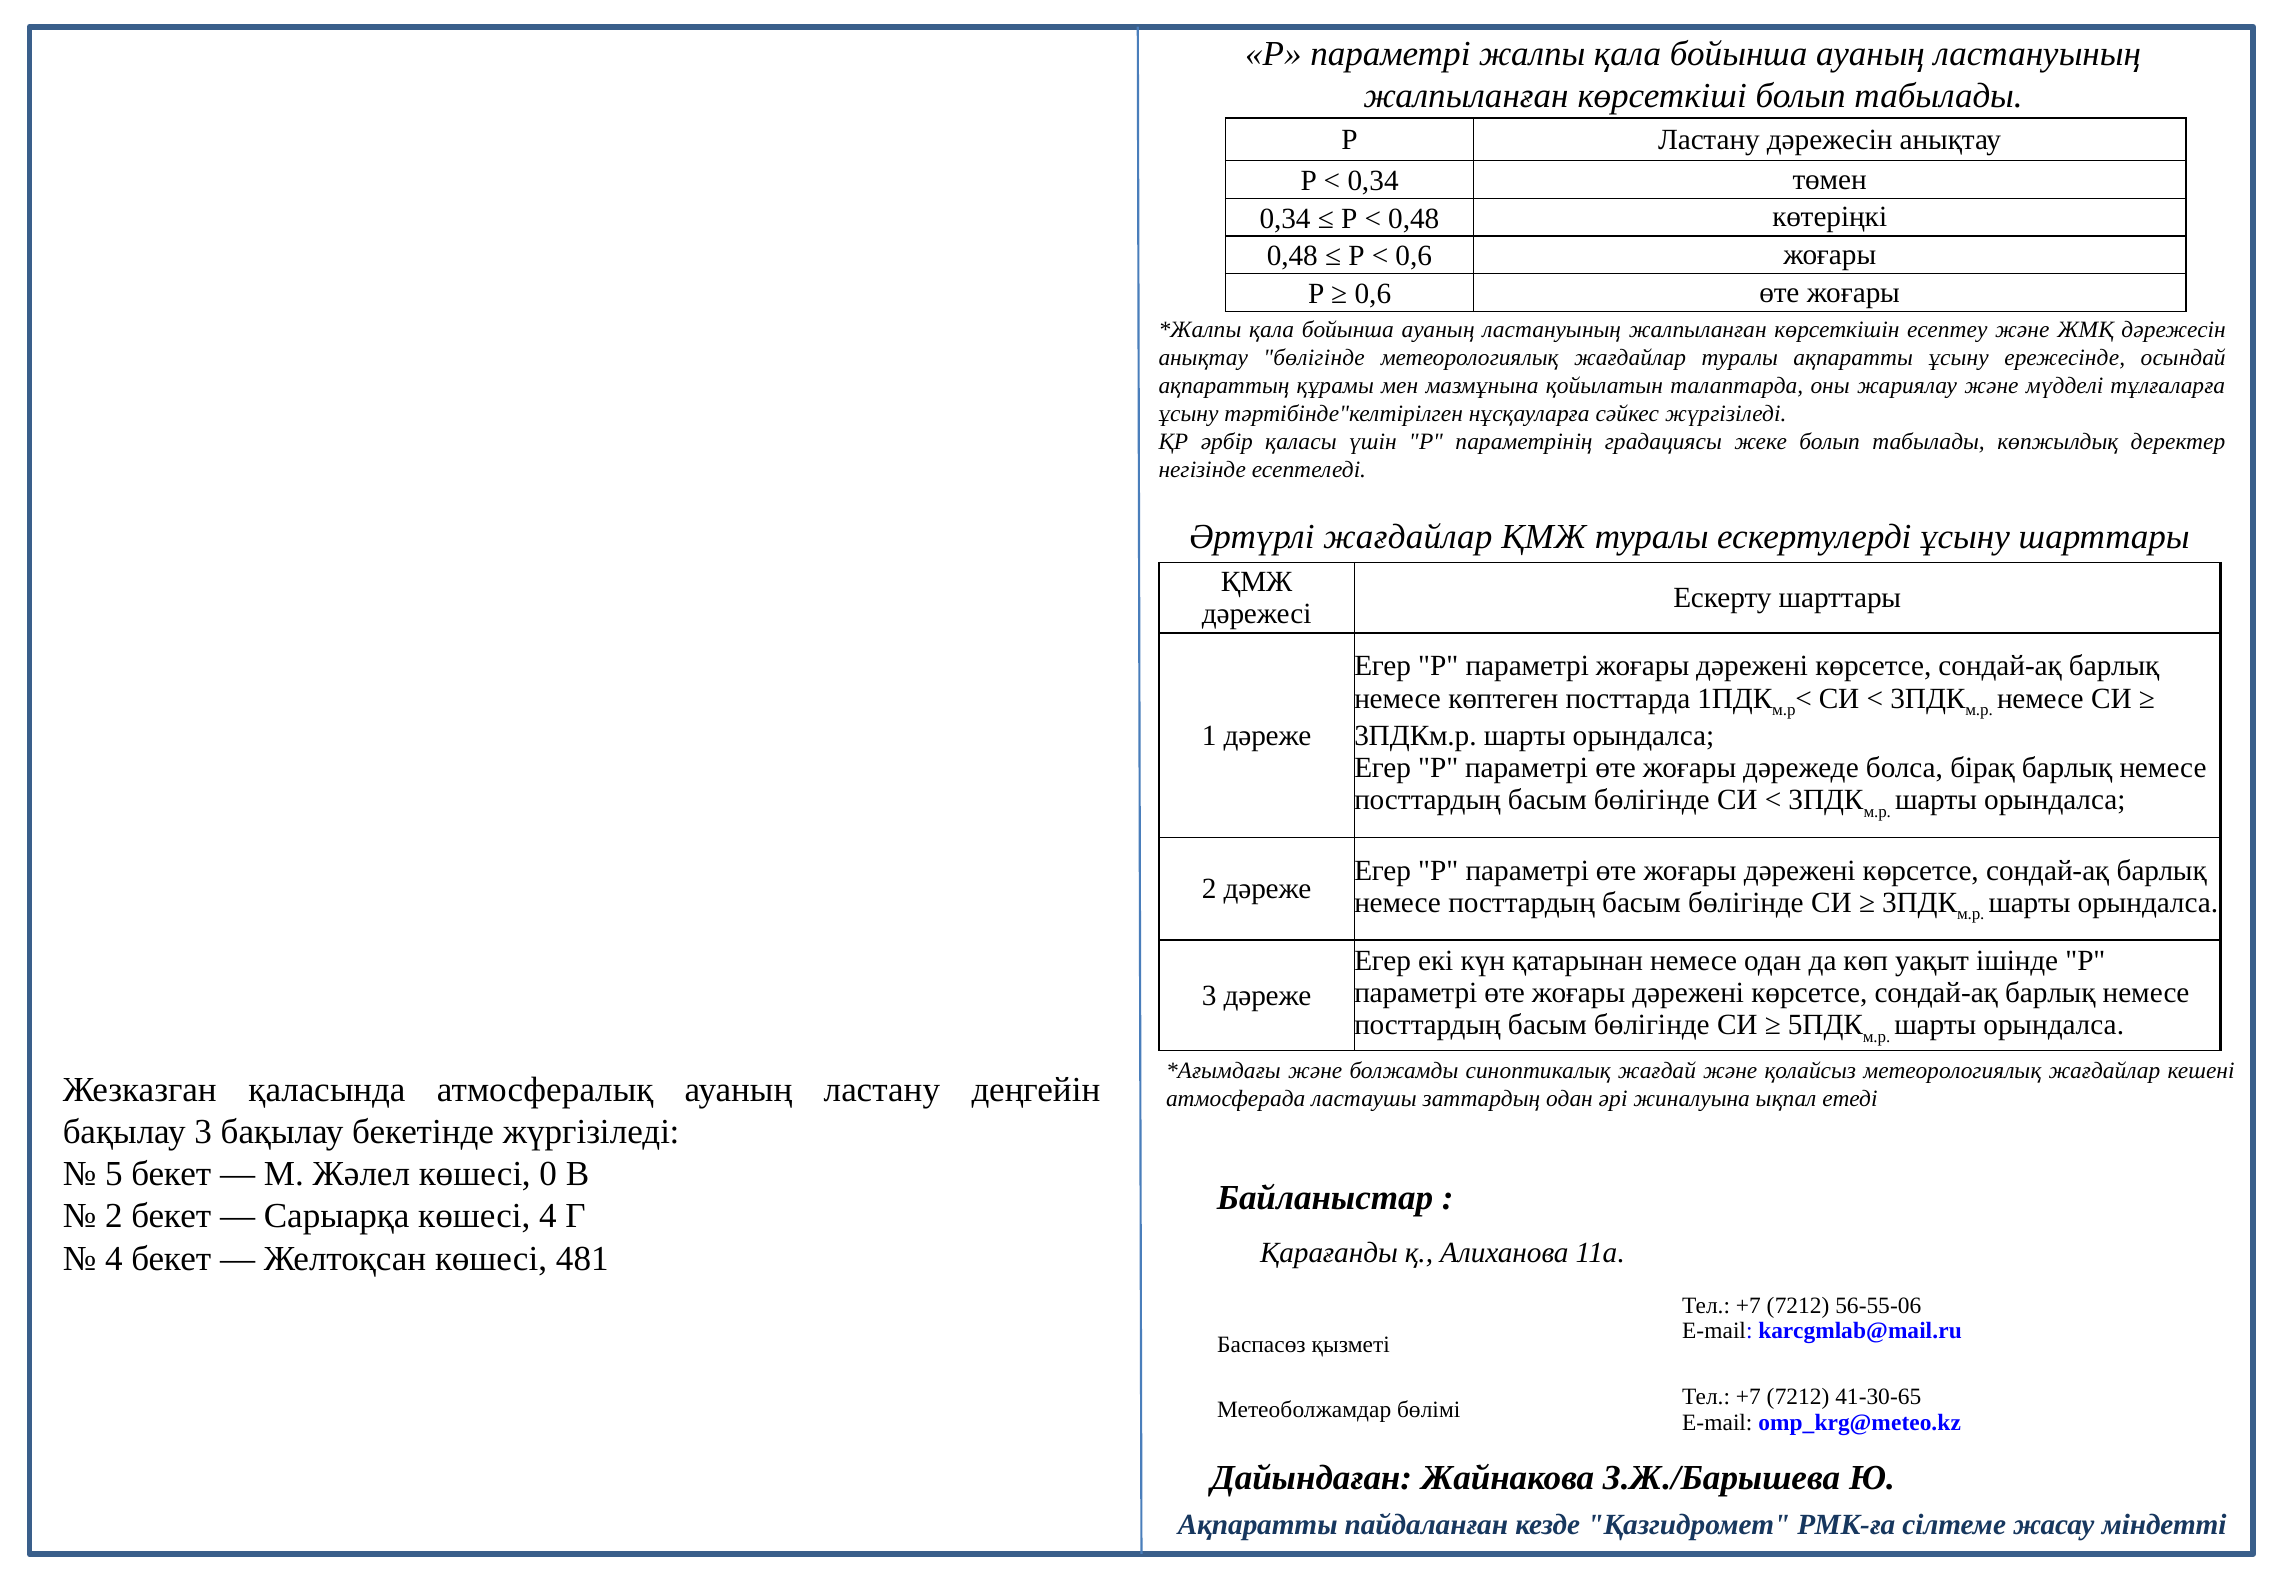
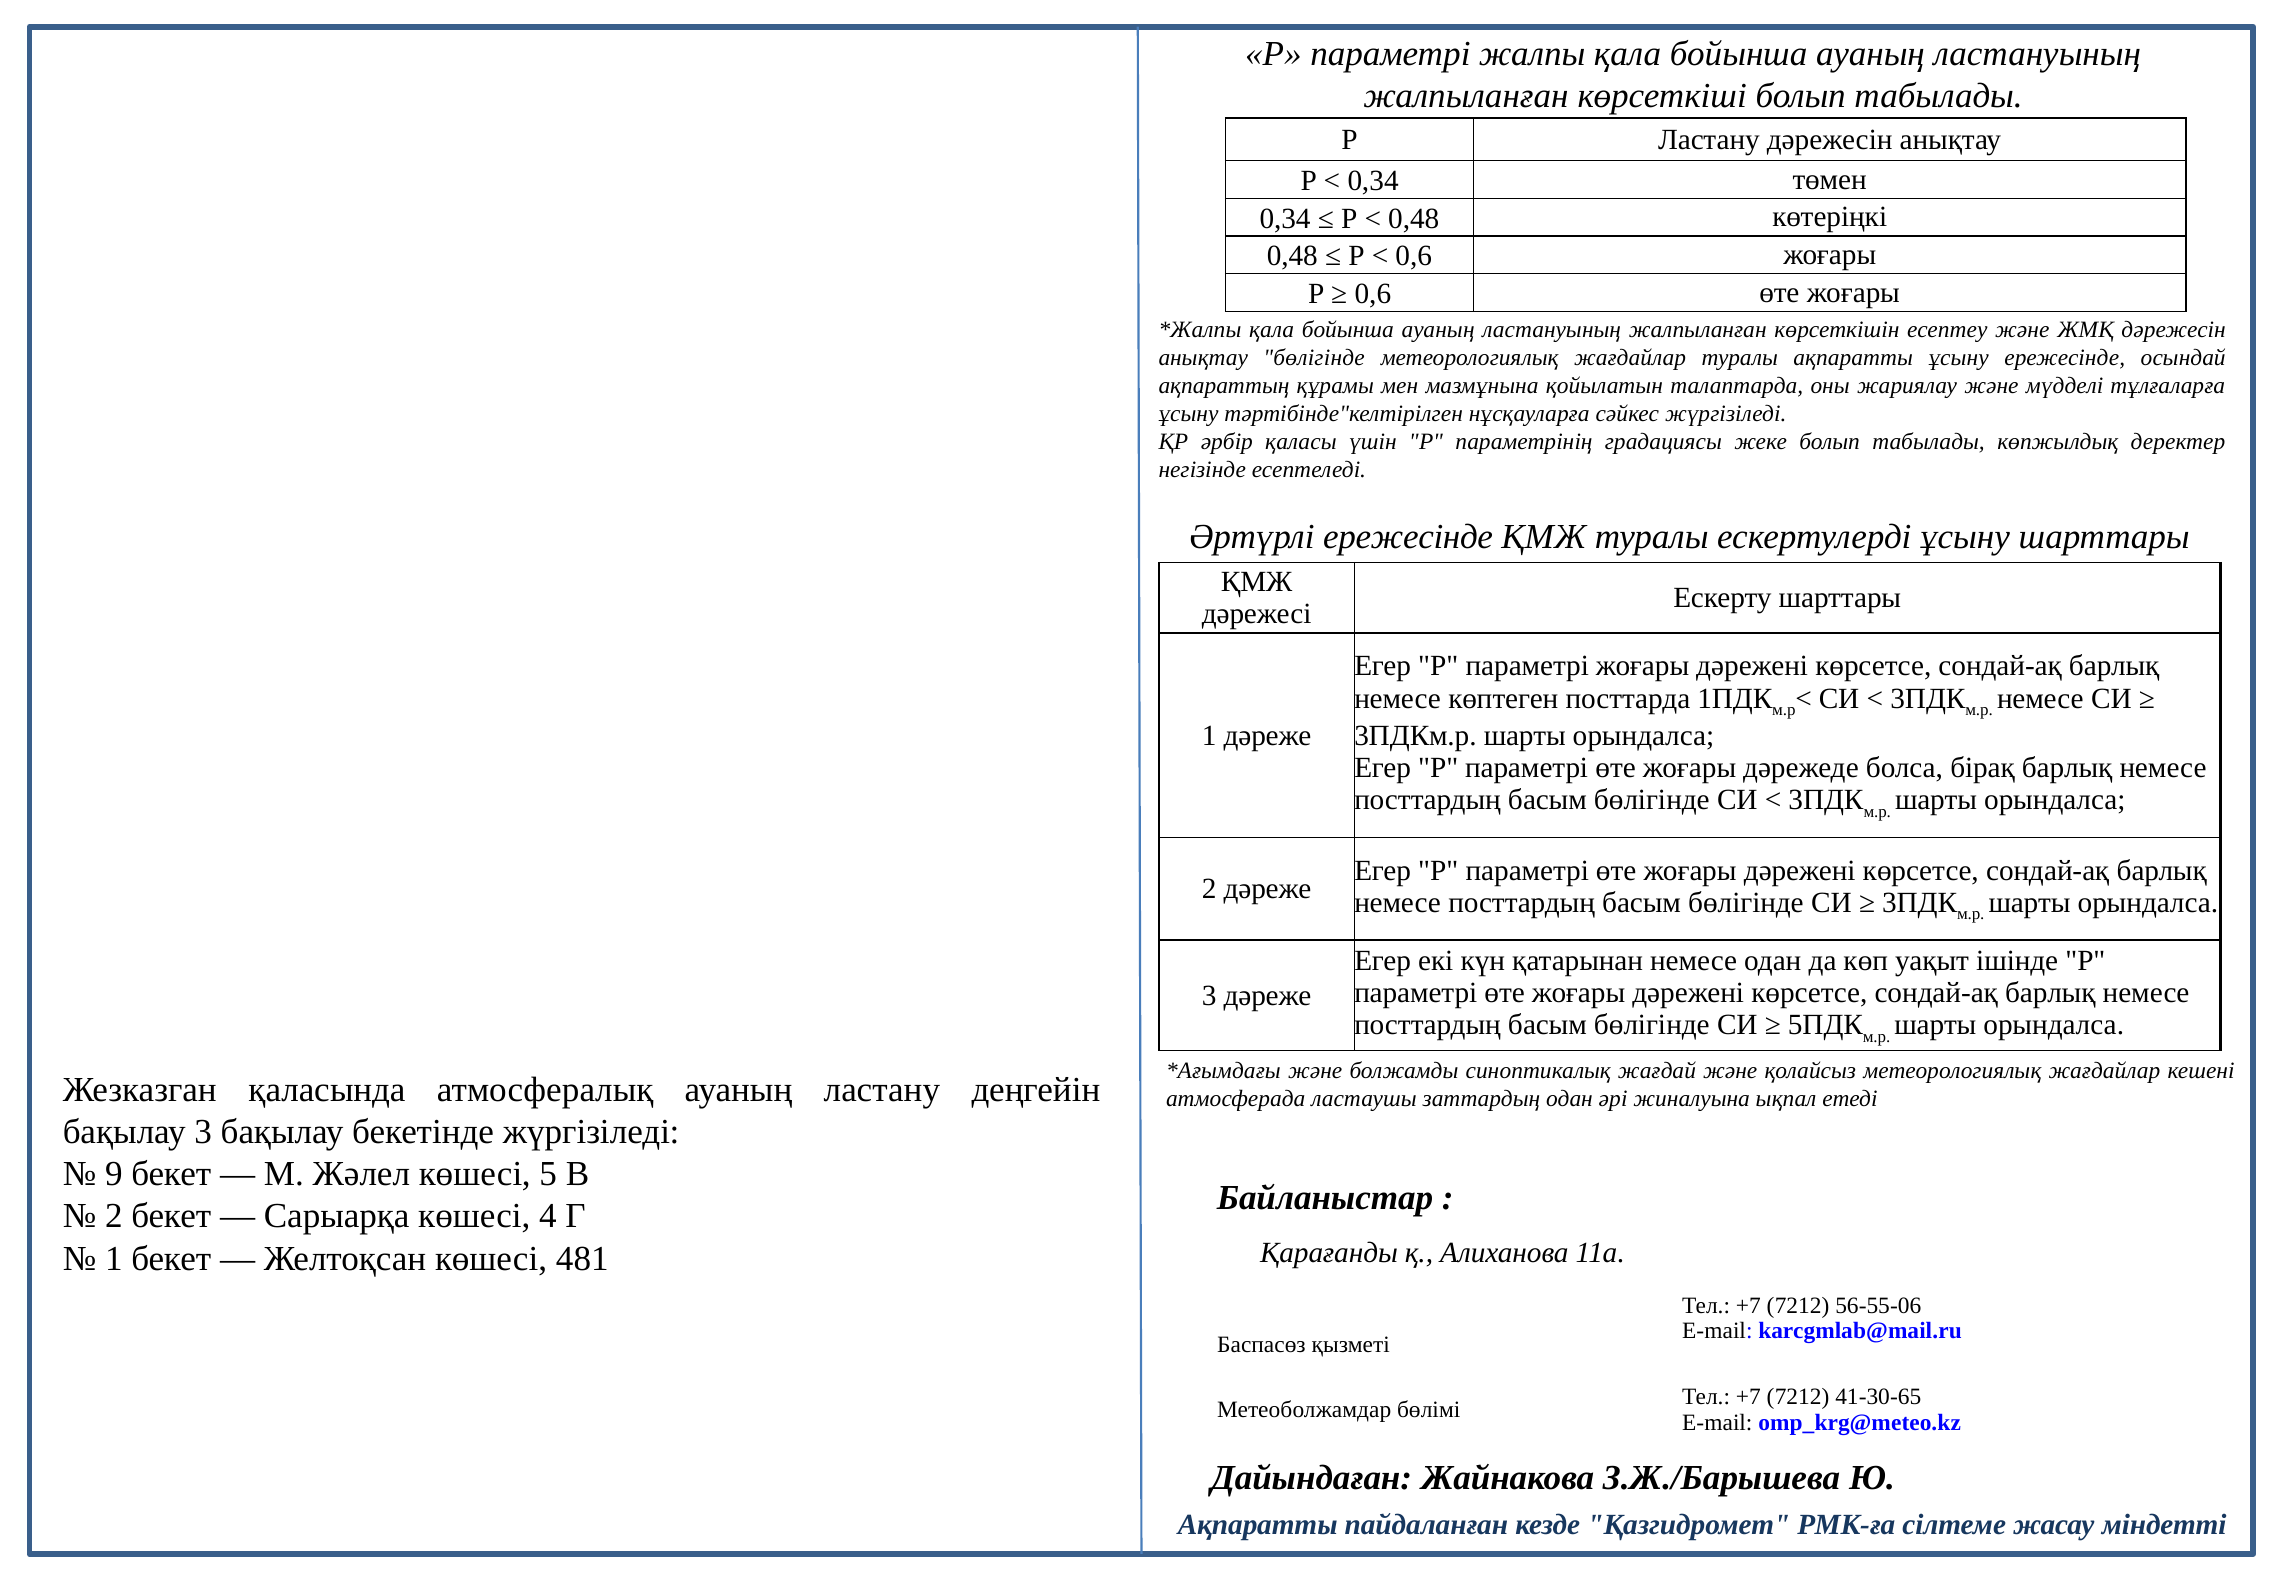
Әртүрлі жағдайлар: жағдайлар -> ережесінде (1408, 536)
5: 5 -> 9 (114, 1174)
0: 0 -> 5 (548, 1174)
4: 4 -> 1 (114, 1258)
